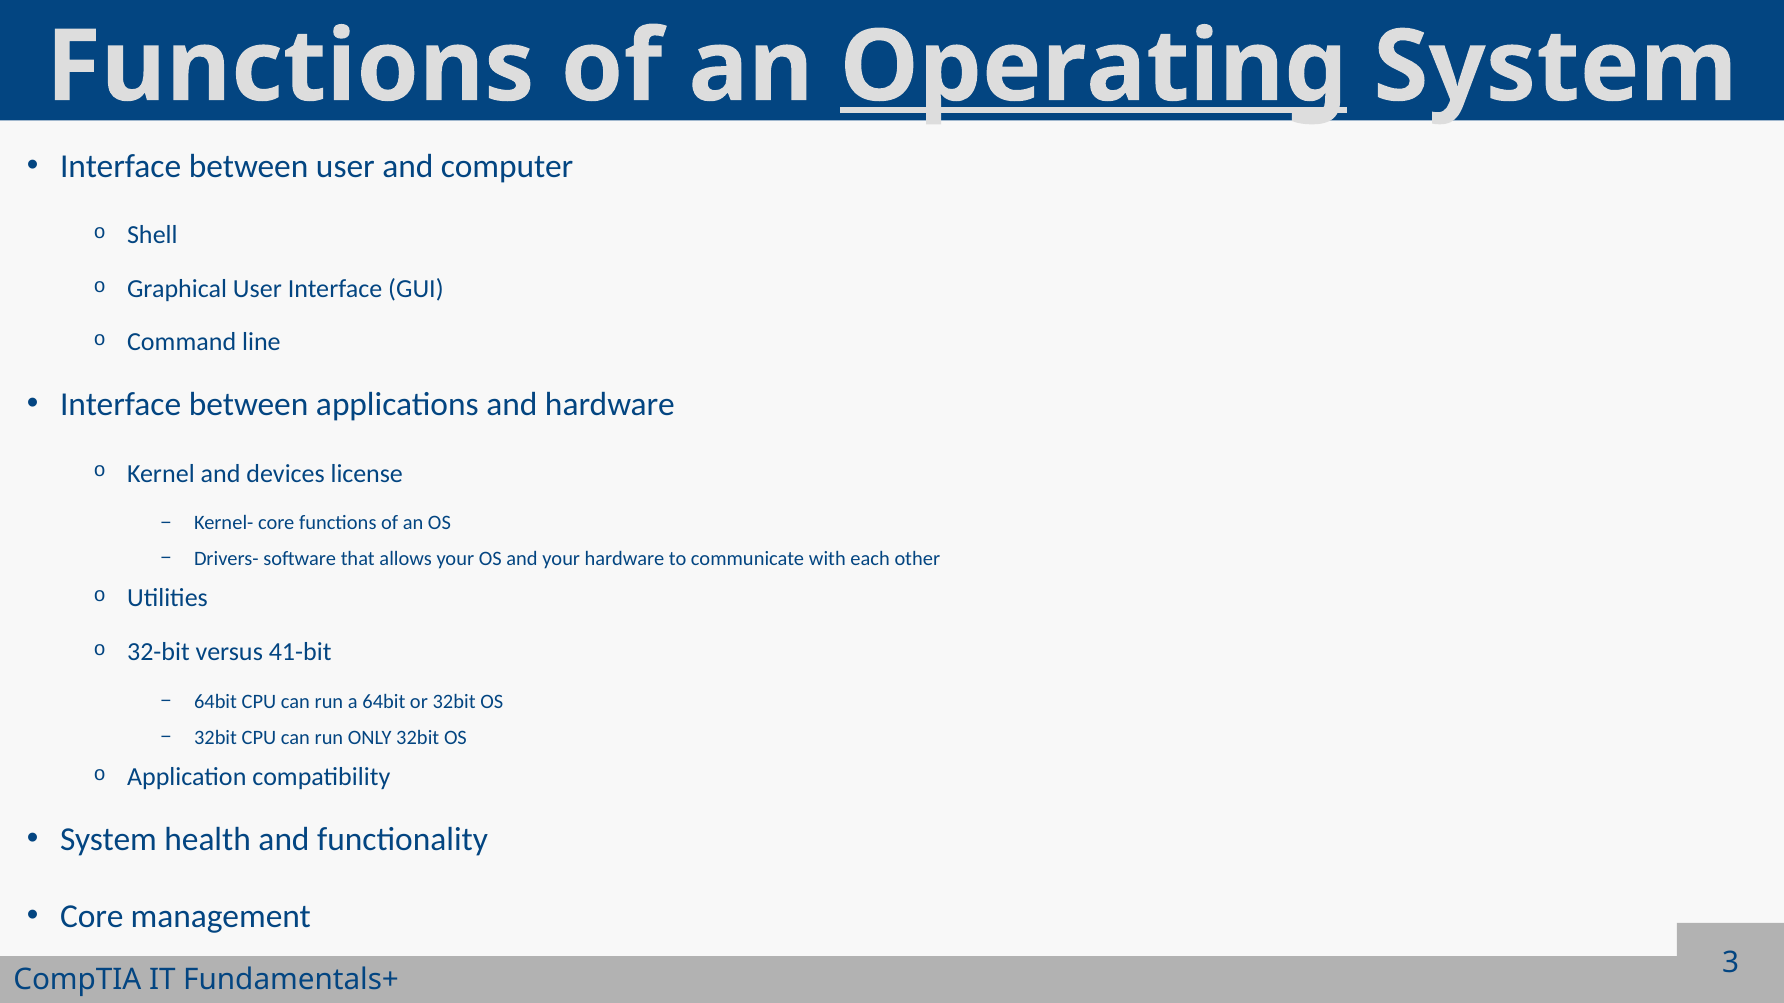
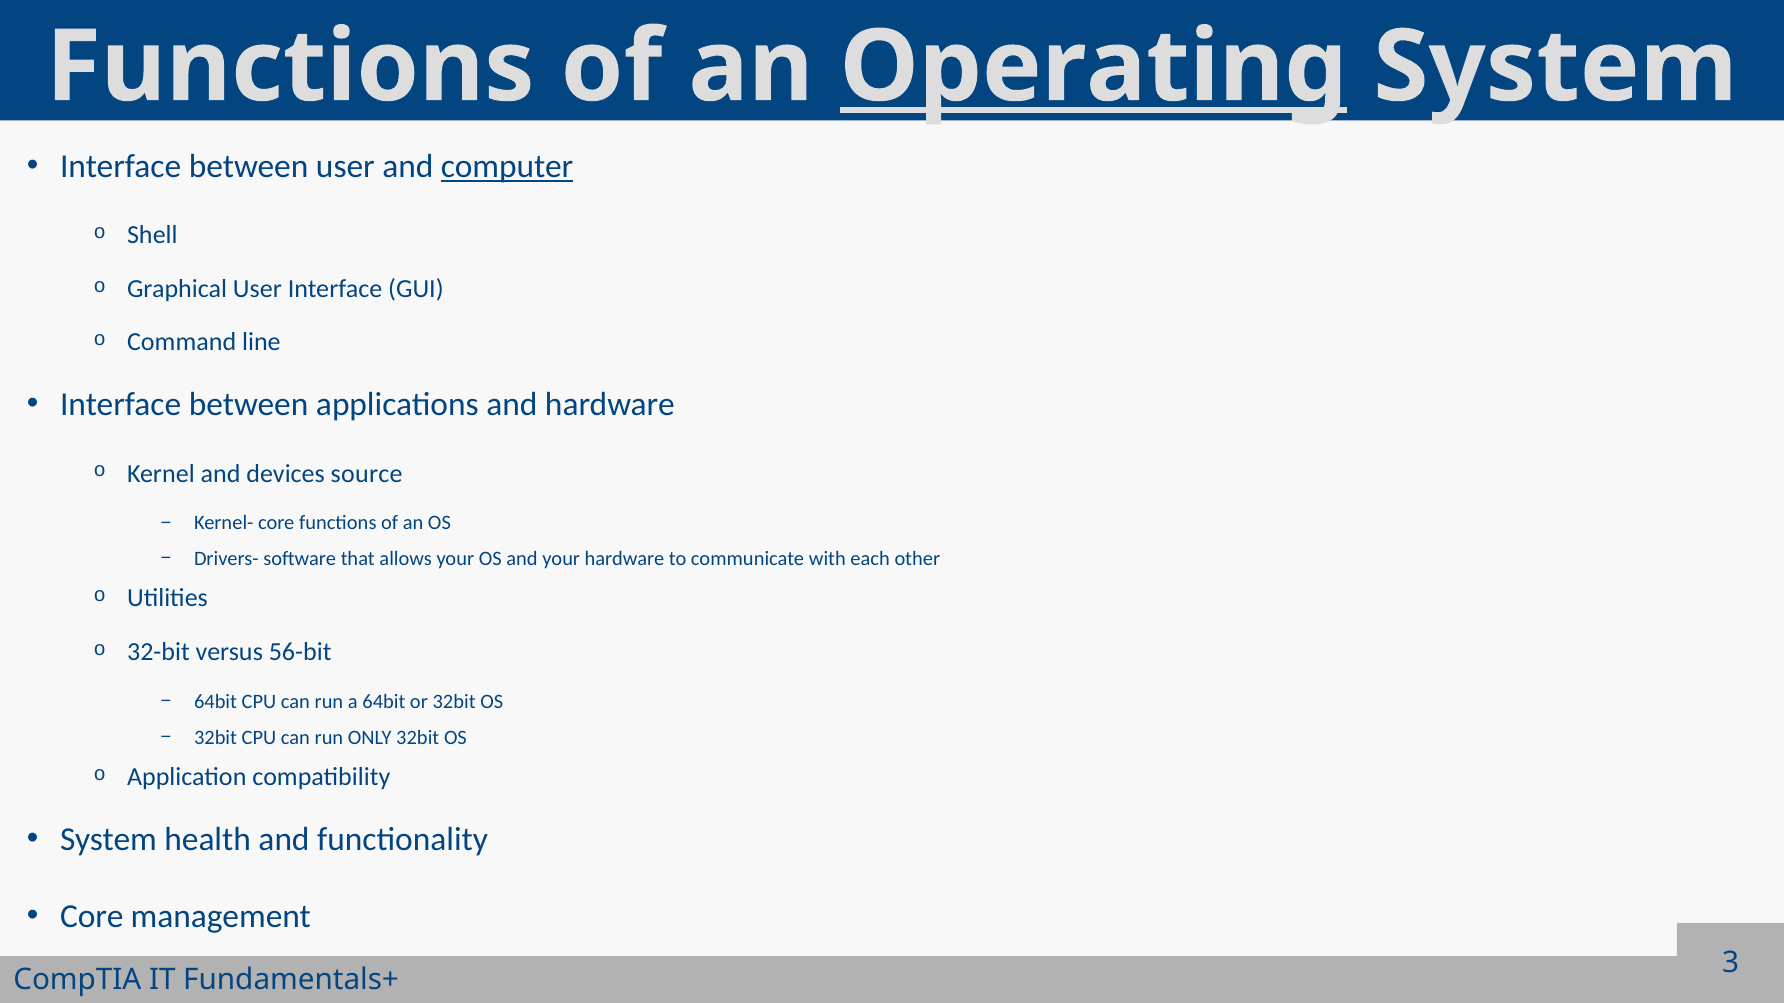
computer underline: none -> present (507, 167)
license: license -> source (367, 474)
41-bit: 41-bit -> 56-bit (300, 652)
